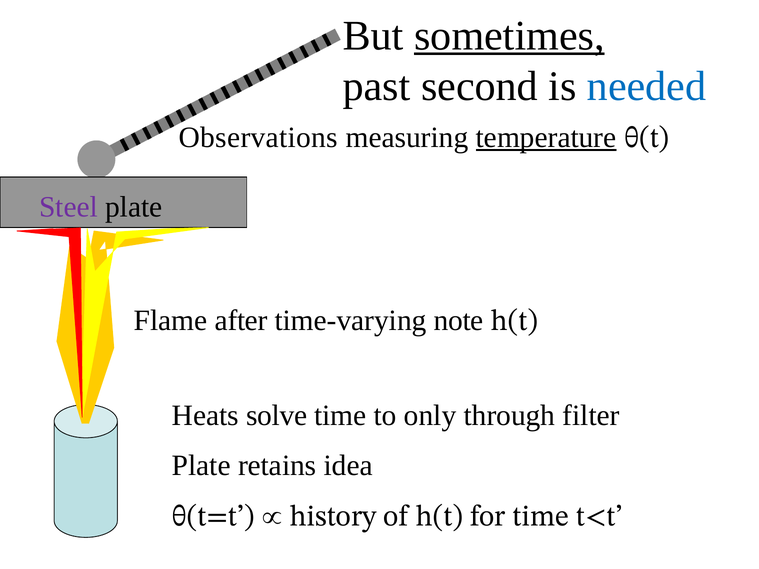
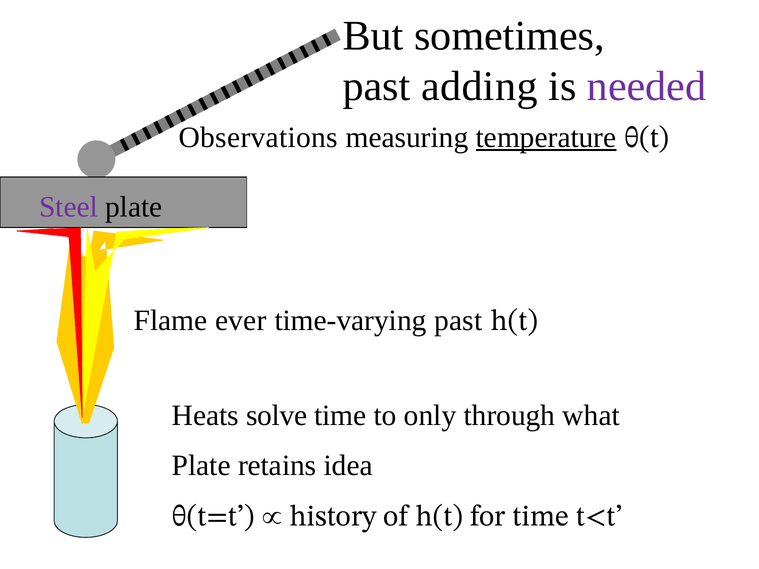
sometimes underline: present -> none (509, 36)
second: second -> adding (479, 86)
needed colour: blue -> purple (647, 86)
after: after -> ever (241, 321)
time-varying note: note -> past (458, 321)
filter: filter -> what (591, 416)
